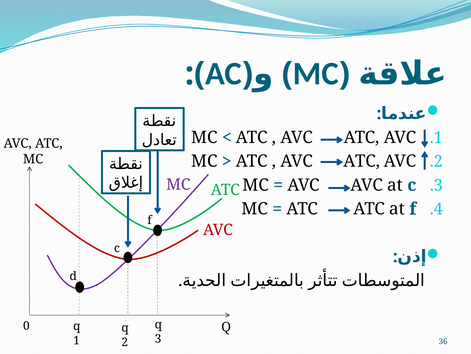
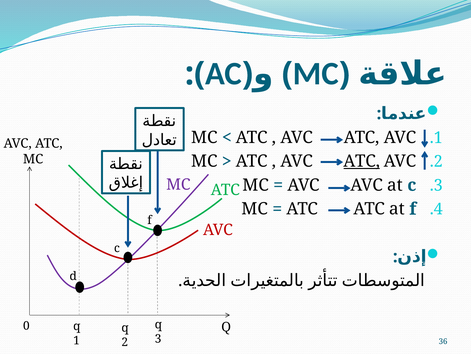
ATC underline: none -> present (362, 161)
